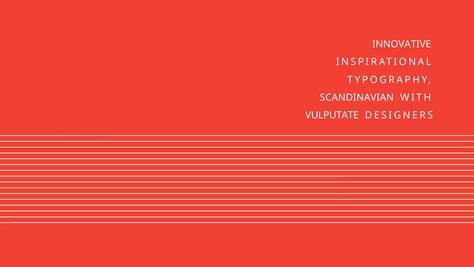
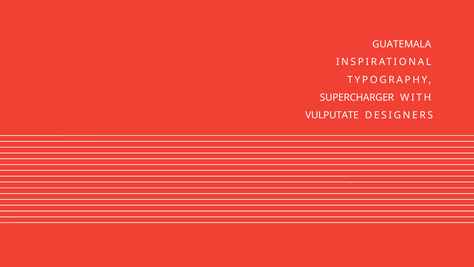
INNOVATIVE: INNOVATIVE -> GUATEMALA (402, 44)
SCANDINAVIAN: SCANDINAVIAN -> SUPERCHARGER (357, 97)
